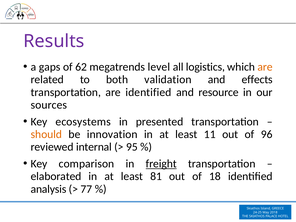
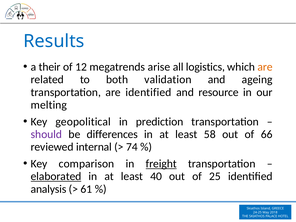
Results colour: purple -> blue (54, 41)
gaps: gaps -> their (50, 67)
62: 62 -> 12 (81, 67)
level: level -> arise (159, 67)
effects: effects -> ageing (257, 80)
sources: sources -> melting (49, 105)
ecosystems: ecosystems -> geopolitical (83, 122)
presented: presented -> prediction (160, 122)
should colour: orange -> purple (46, 134)
innovation: innovation -> differences (112, 134)
11: 11 -> 58 (210, 134)
96: 96 -> 66 (267, 134)
95: 95 -> 74 (132, 147)
elaborated underline: none -> present (56, 176)
81: 81 -> 40 (156, 176)
18: 18 -> 25 (215, 176)
77: 77 -> 61 (86, 189)
